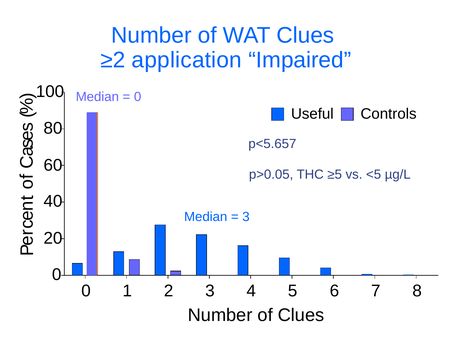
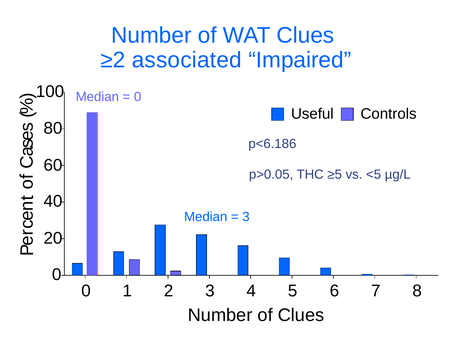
application: application -> associated (187, 60)
p<5.657: p<5.657 -> p<6.186 (272, 144)
